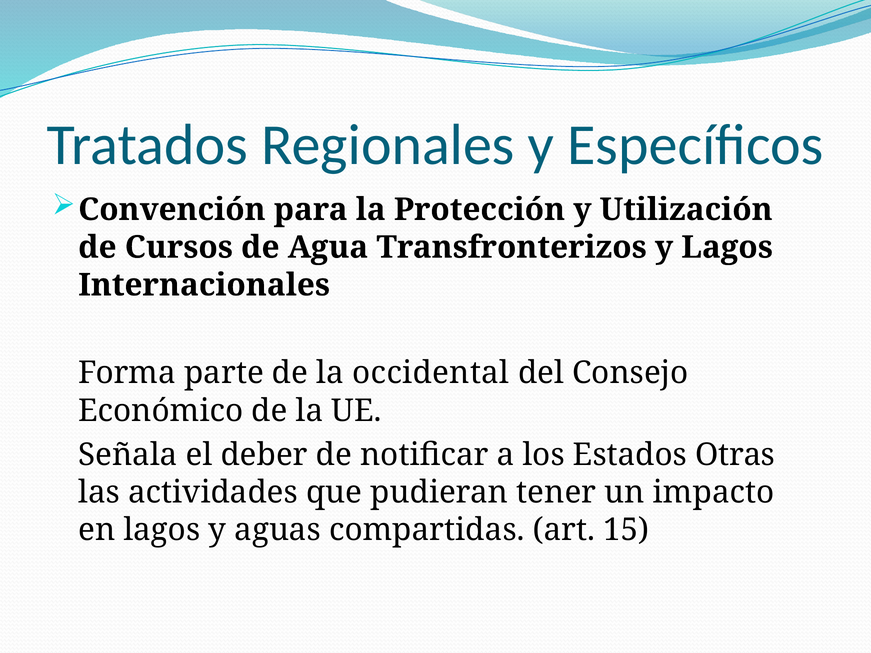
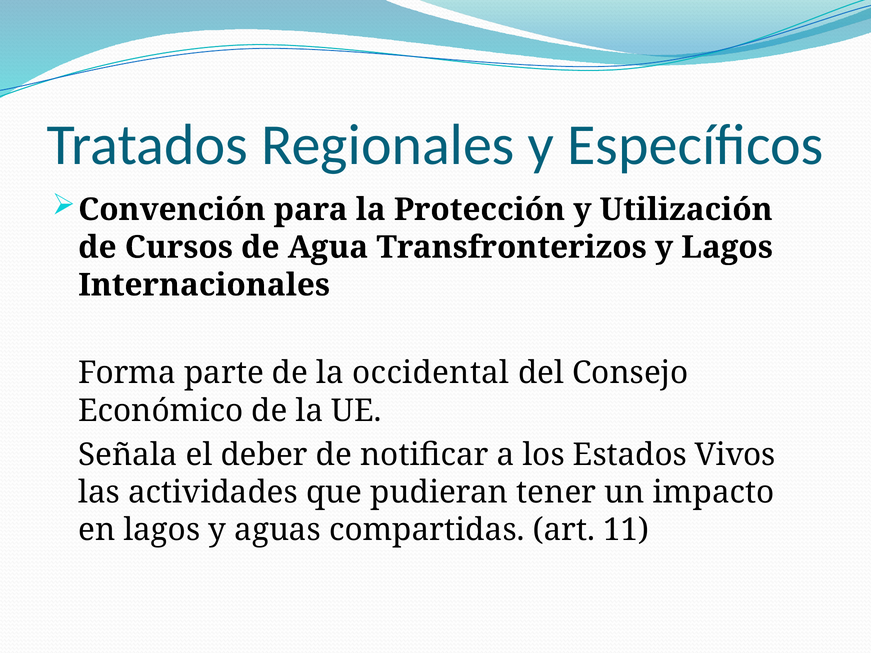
Otras: Otras -> Vivos (735, 455)
15: 15 -> 11 (626, 530)
